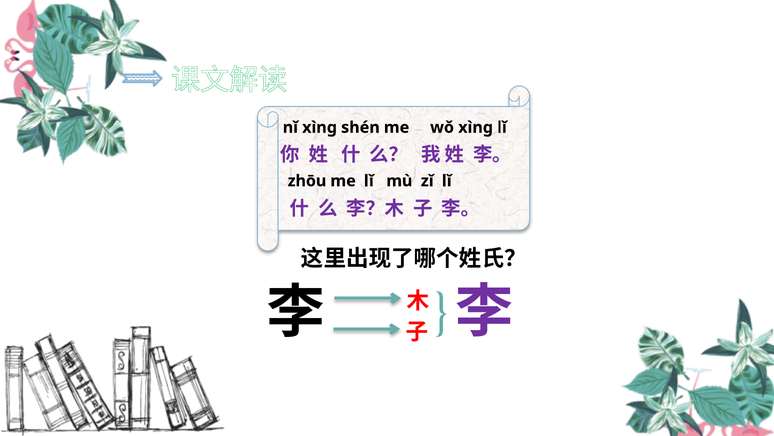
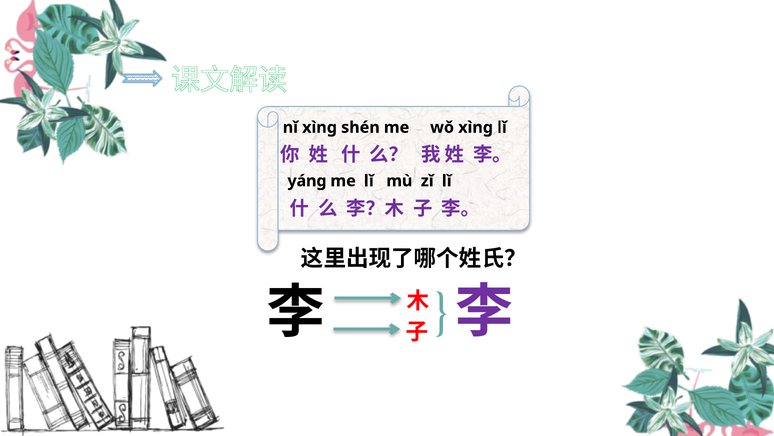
zhōu: zhōu -> yáng (307, 181)
